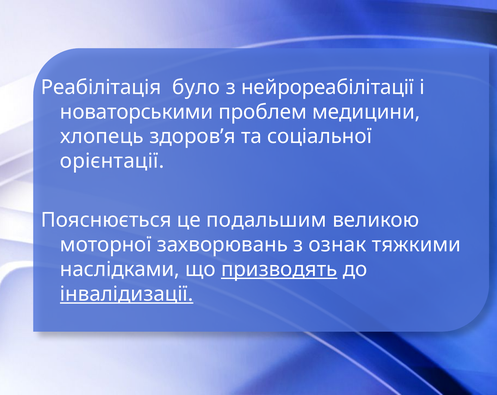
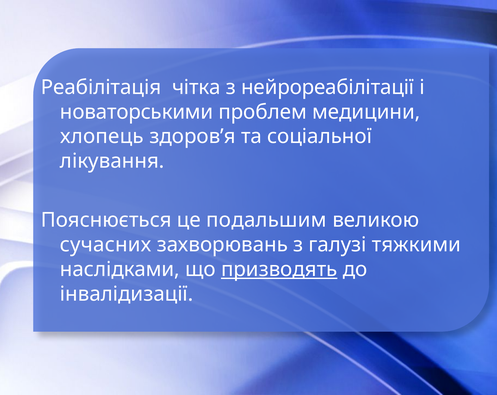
було: було -> чітка (196, 87)
орiєнтацiї: орiєнтацiї -> лiкування (112, 161)
моторної: моторної -> сучасних (106, 245)
ознак: ознак -> галузі (338, 245)
iнвалiдизацiї underline: present -> none (127, 294)
